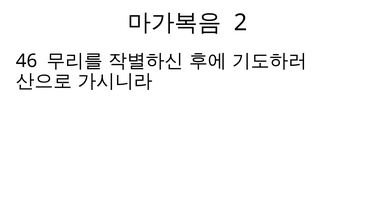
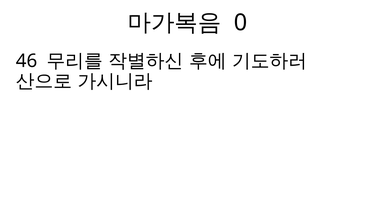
2: 2 -> 0 (241, 23)
